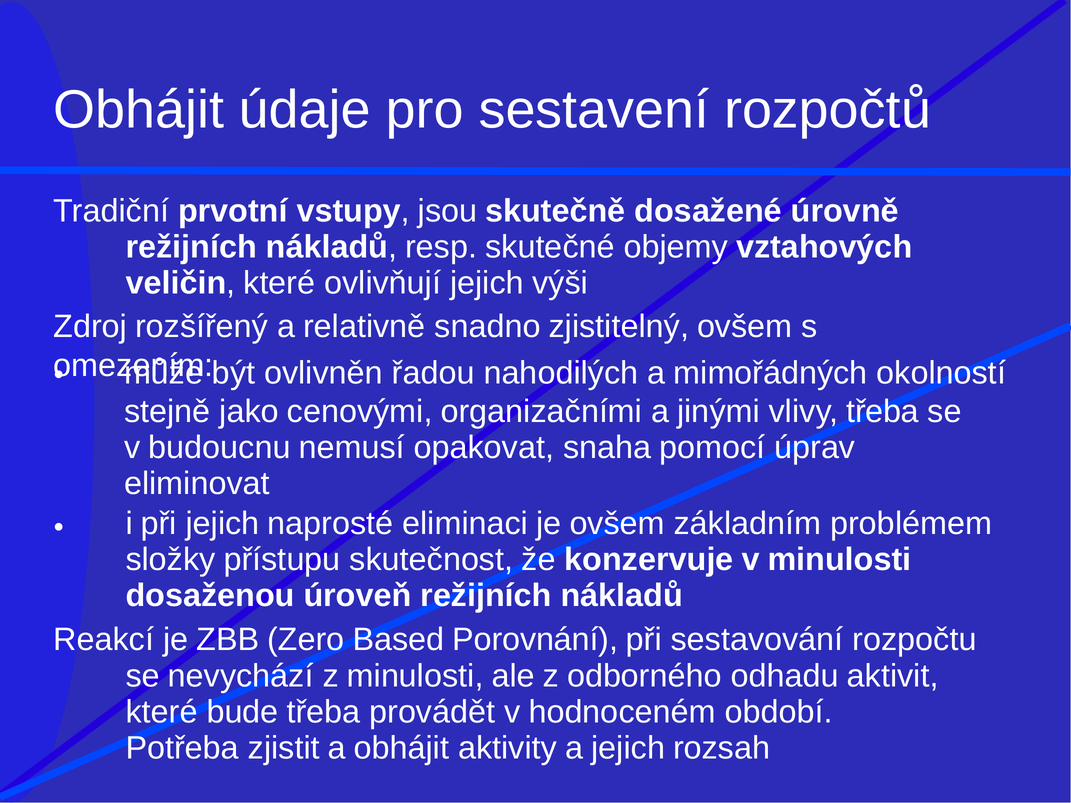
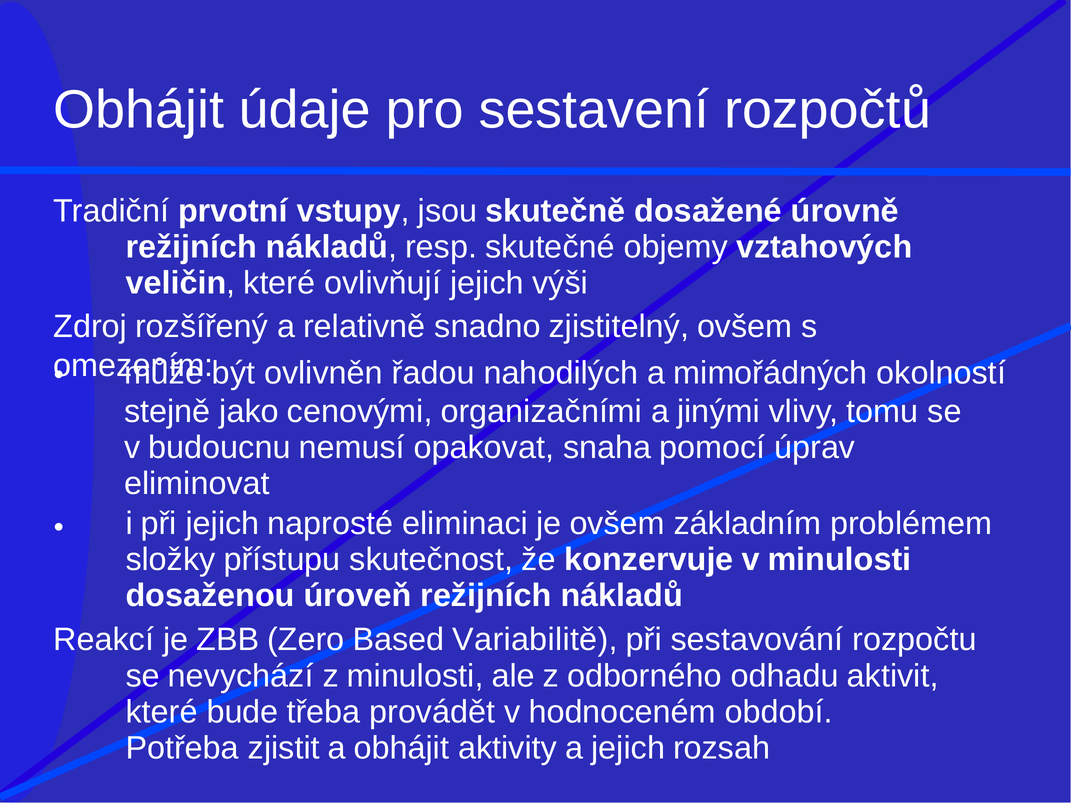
vlivy třeba: třeba -> tomu (882, 412)
Porovnání: Porovnání -> Variabilitě (535, 640)
